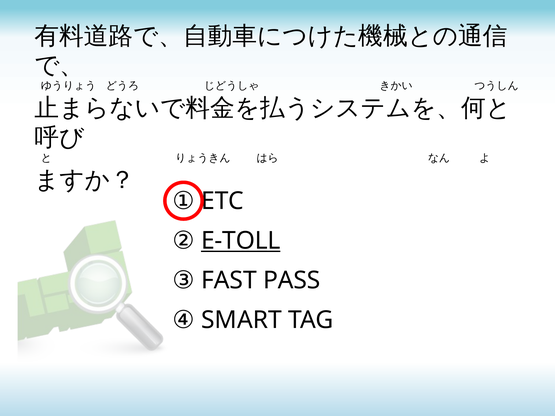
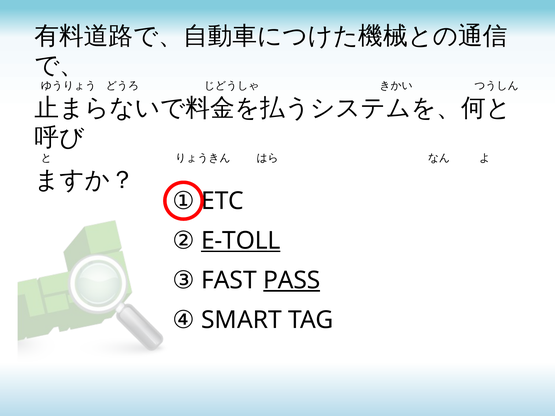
PASS underline: none -> present (292, 280)
